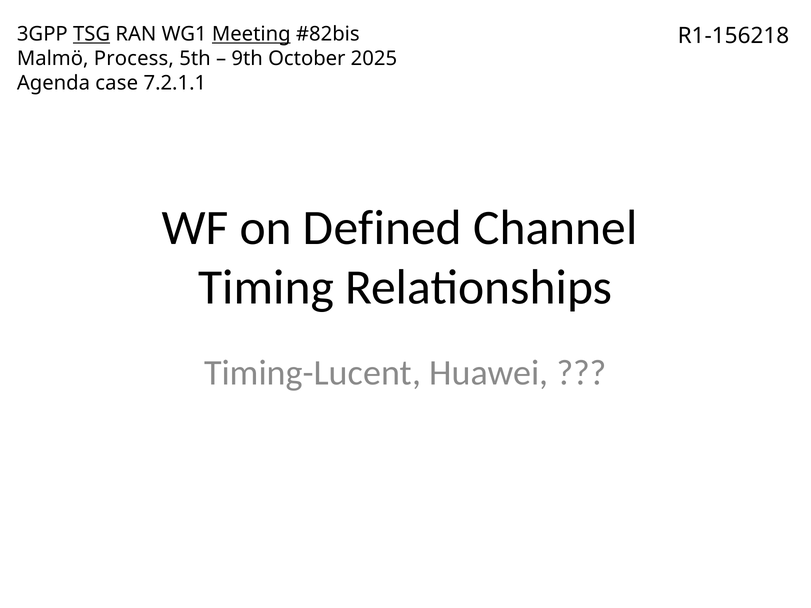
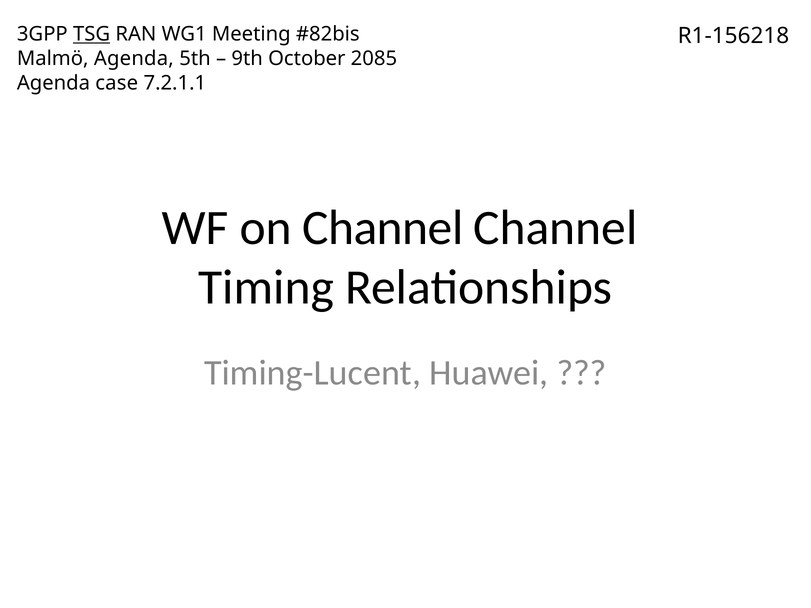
Meeting underline: present -> none (251, 34)
Malmö Process: Process -> Agenda (134, 59)
2025: 2025 -> 2085 (374, 59)
on Defined: Defined -> Channel (383, 228)
